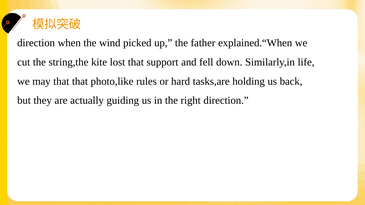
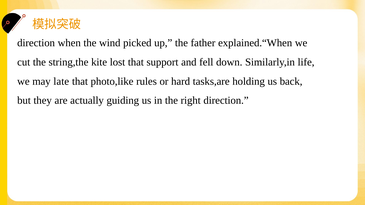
may that: that -> late (61, 82)
